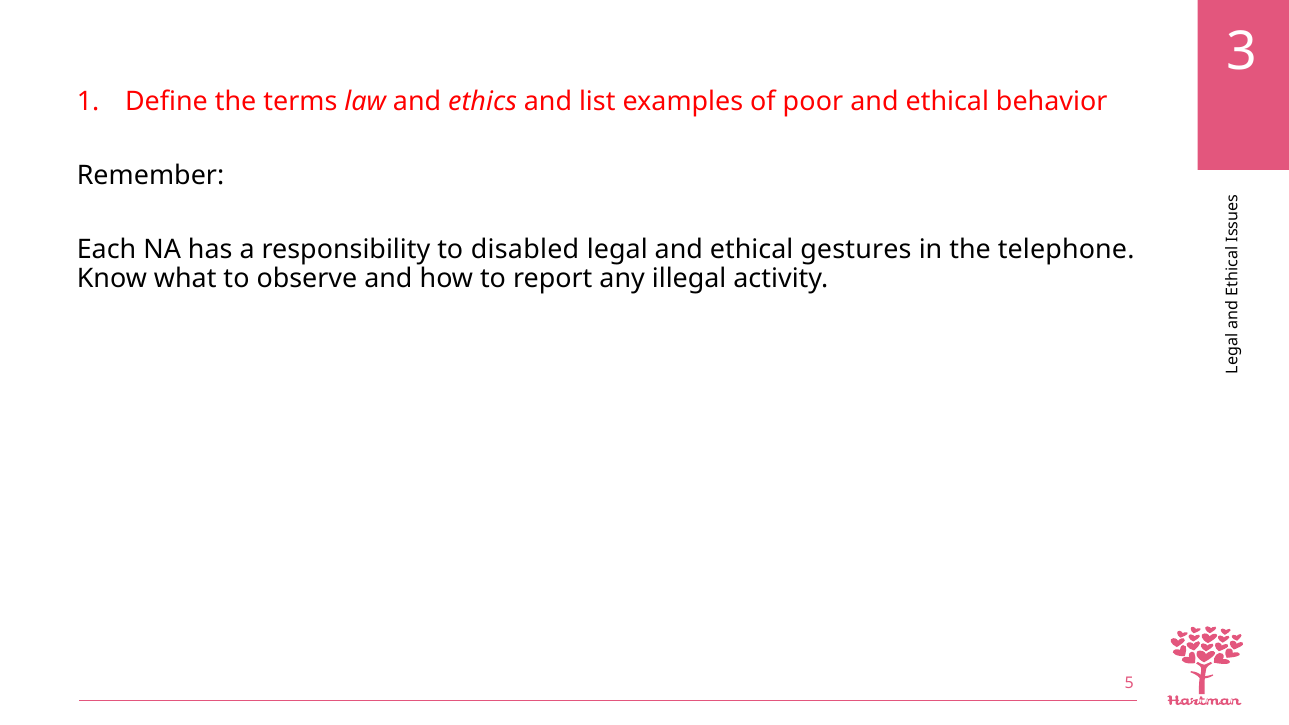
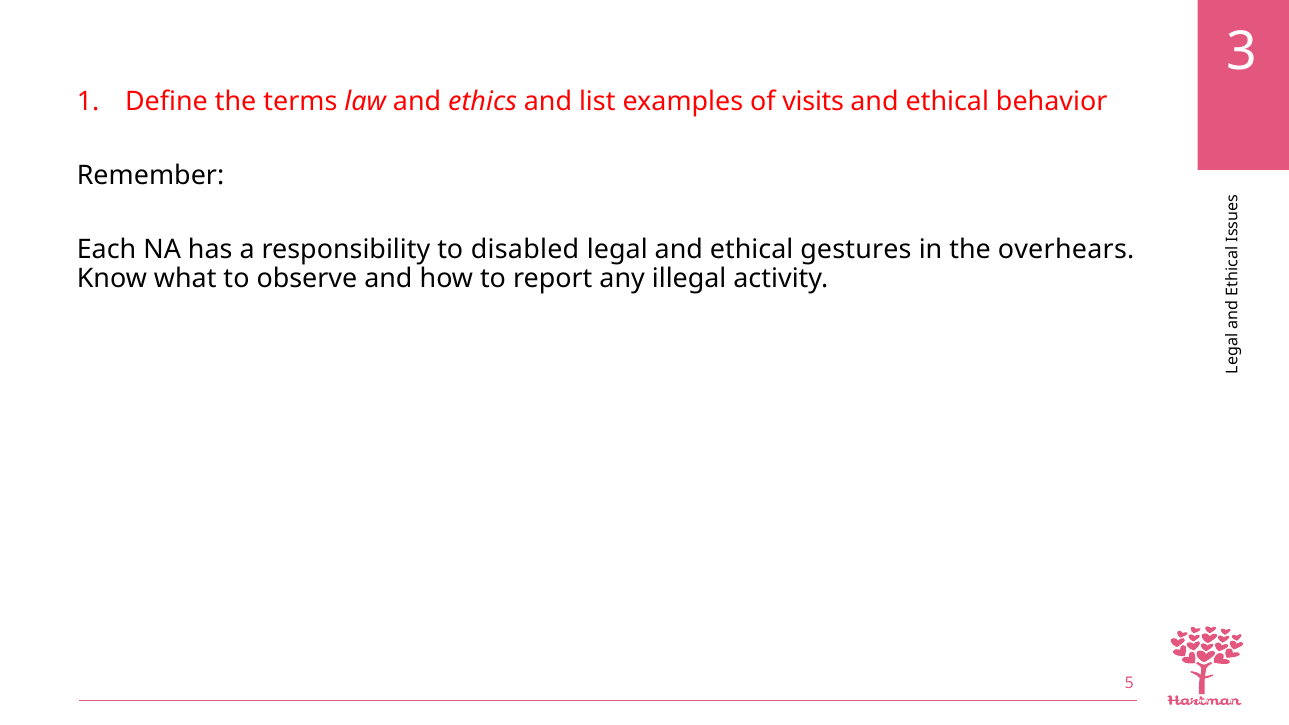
poor: poor -> visits (813, 102)
telephone: telephone -> overhears (1066, 250)
